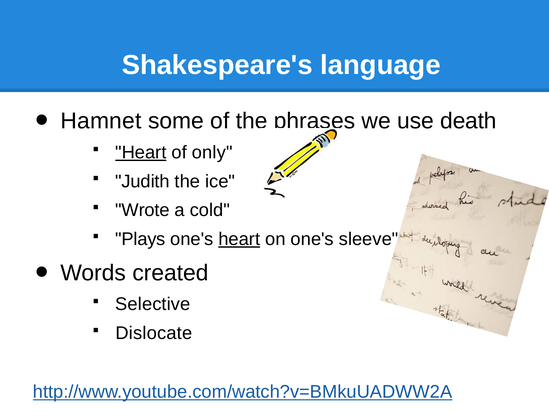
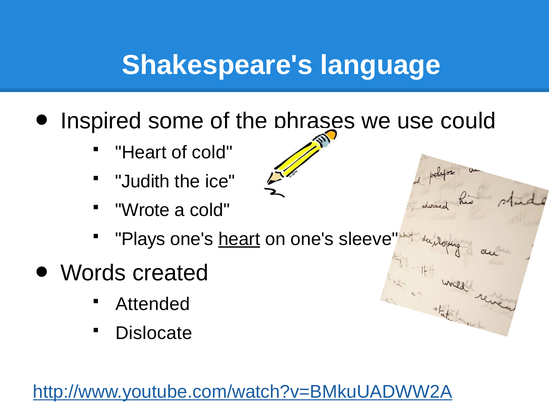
Hamnet: Hamnet -> Inspired (101, 121)
death: death -> could (468, 121)
Heart underline: present -> none (141, 152)
of only: only -> cold (212, 152)
Selective: Selective -> Attended (153, 304)
